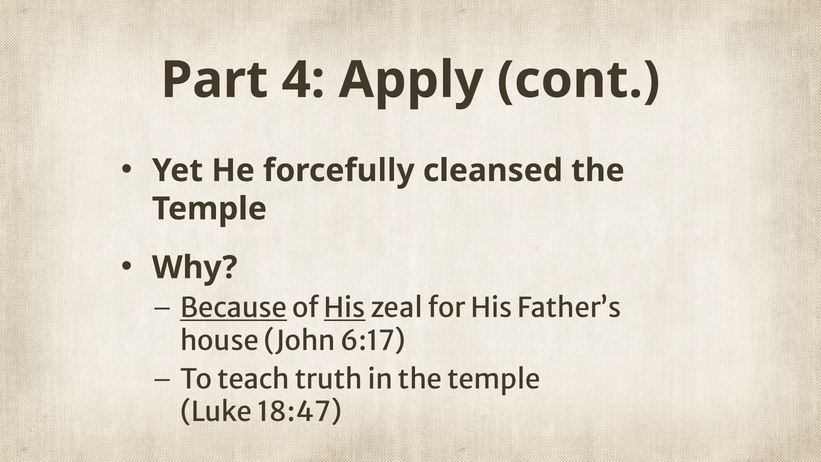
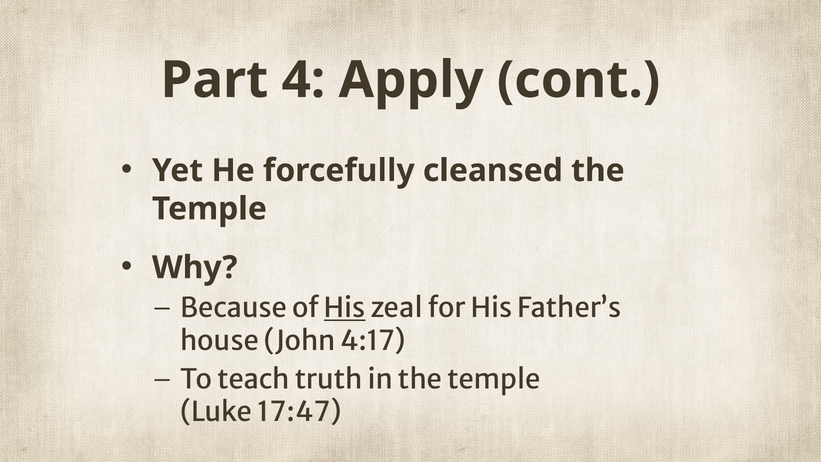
Because underline: present -> none (234, 308)
6:17: 6:17 -> 4:17 (373, 341)
18:47: 18:47 -> 17:47 (299, 412)
